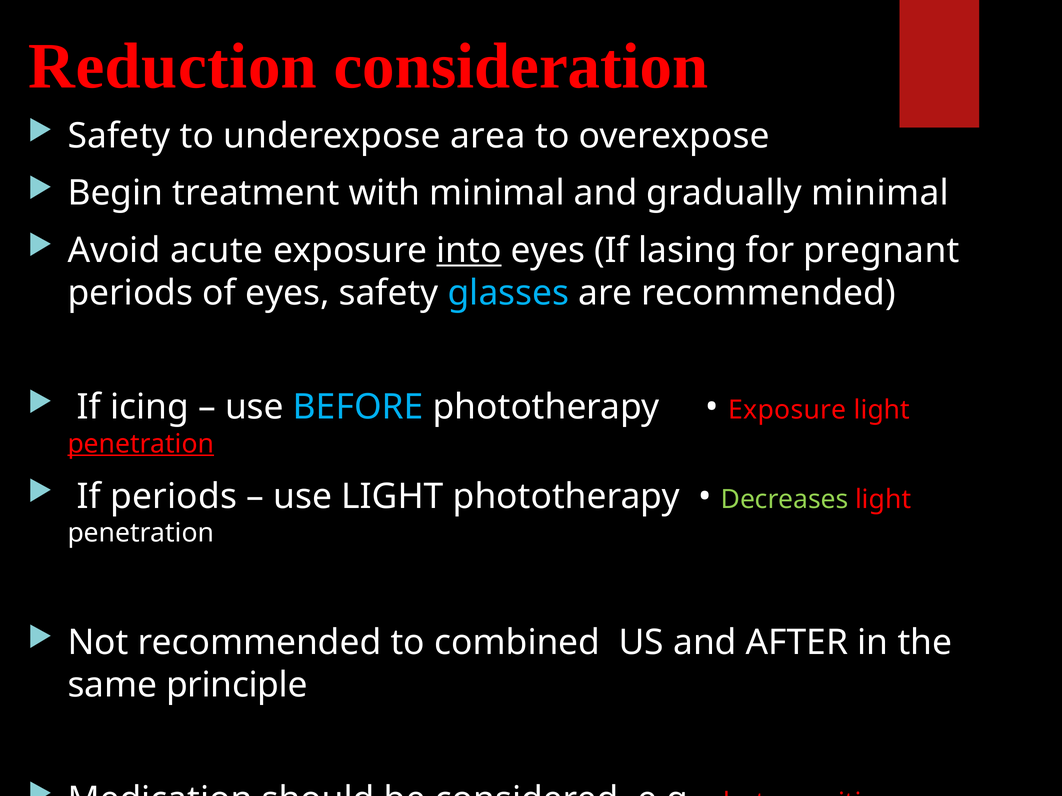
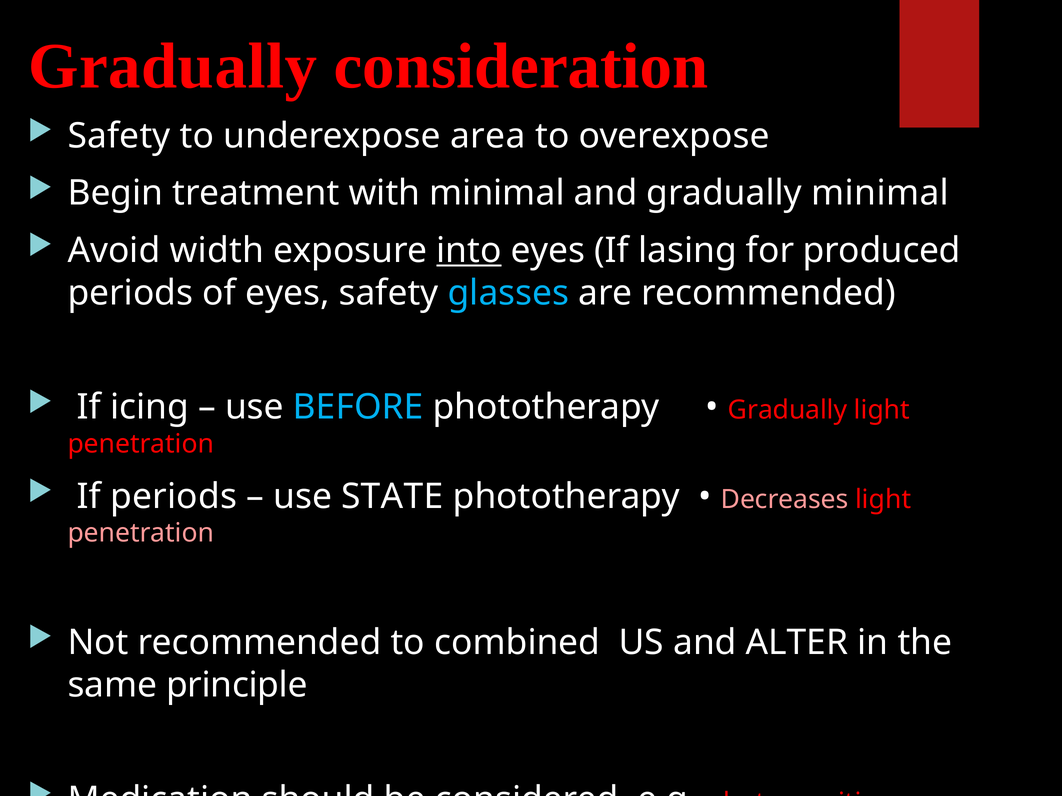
Reduction: Reduction -> Gradually (173, 66)
acute: acute -> width (217, 251)
pregnant: pregnant -> produced (882, 251)
Exposure: Exposure -> Gradually (788, 410)
penetration underline: present -> none (141, 444)
use LIGHT: LIGHT -> STATE (392, 497)
Decreases colour: light green -> pink (785, 500)
penetration colour: white -> pink (141, 533)
AFTER: AFTER -> ALTER (797, 643)
